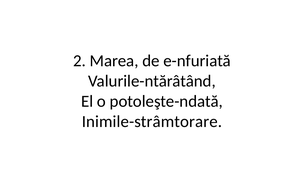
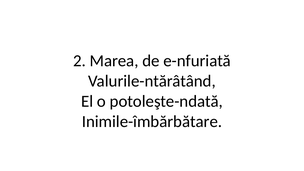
Inimile-strâmtorare: Inimile-strâmtorare -> Inimile-îmbărbătare (152, 122)
